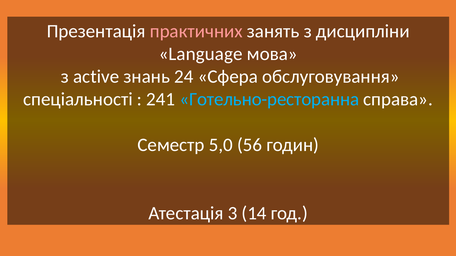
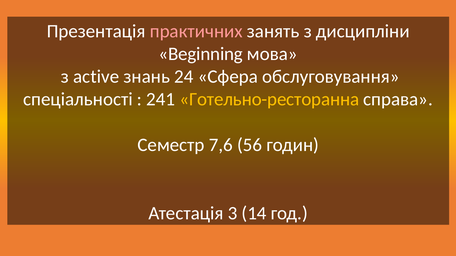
Language: Language -> Beginning (201, 54)
Готельно-ресторанна colour: light blue -> yellow (269, 100)
5,0: 5,0 -> 7,6 (221, 145)
